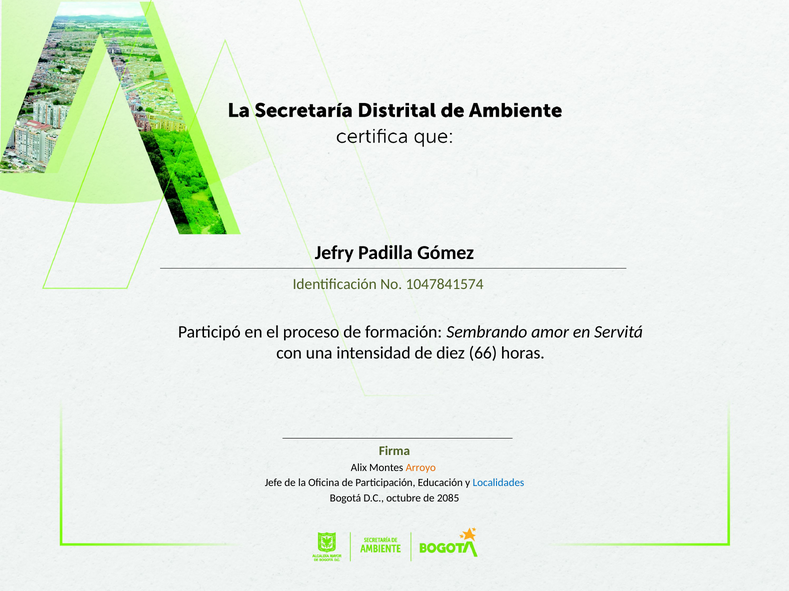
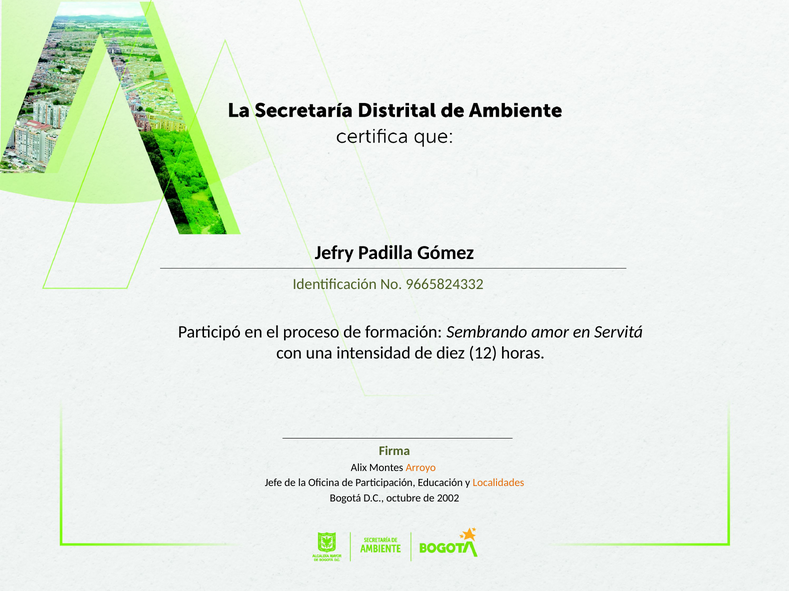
1047841574: 1047841574 -> 9665824332 (445, 285)
66: 66 -> 12 (483, 354)
Localidades colour: blue -> orange (498, 483)
2085: 2085 -> 2002 (448, 499)
